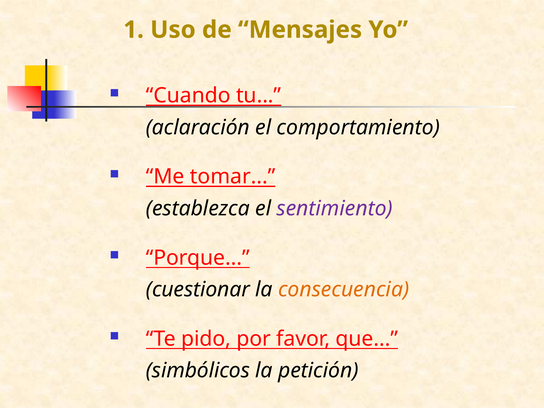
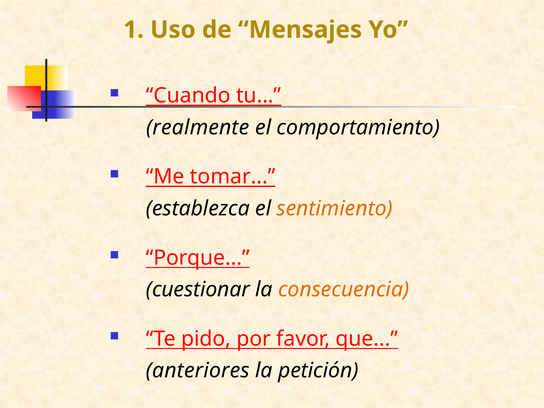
aclaración: aclaración -> realmente (198, 128)
sentimiento colour: purple -> orange (335, 209)
simbólicos: simbólicos -> anteriores (198, 371)
